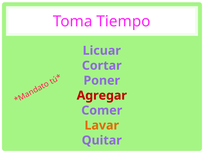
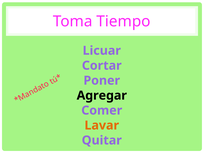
Agregar colour: red -> black (102, 95)
